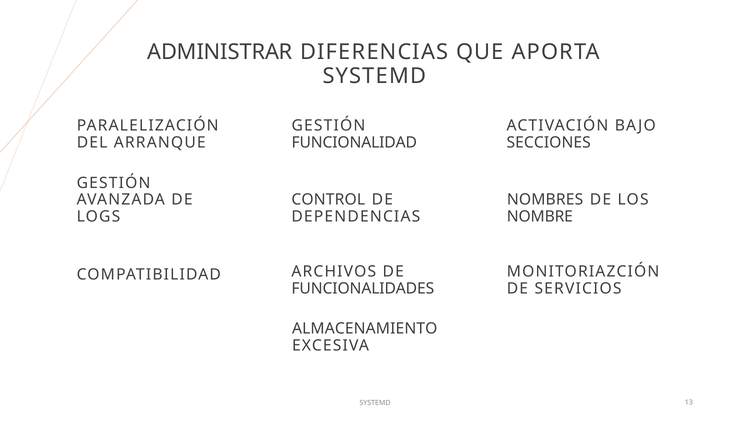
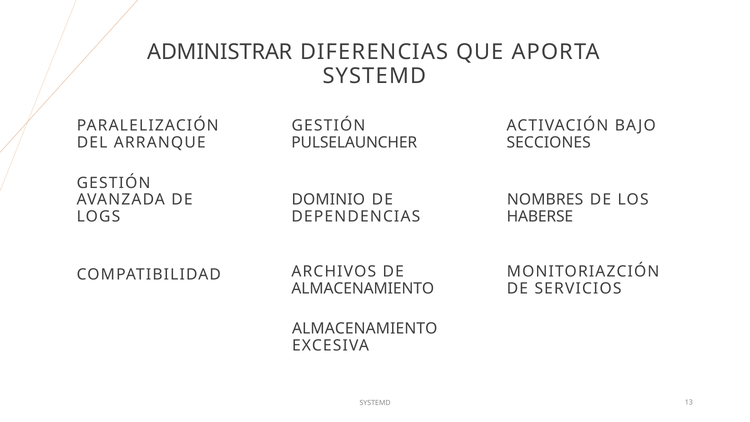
FUNCIONALIDAD: FUNCIONALIDAD -> PULSELAUNCHER (354, 143)
CONTROL: CONTROL -> DOMINIO (328, 200)
NOMBRE: NOMBRE -> HABERSE (540, 217)
FUNCIONALIDADES: FUNCIONALIDADES -> ALMACENAMIENTO (363, 288)
